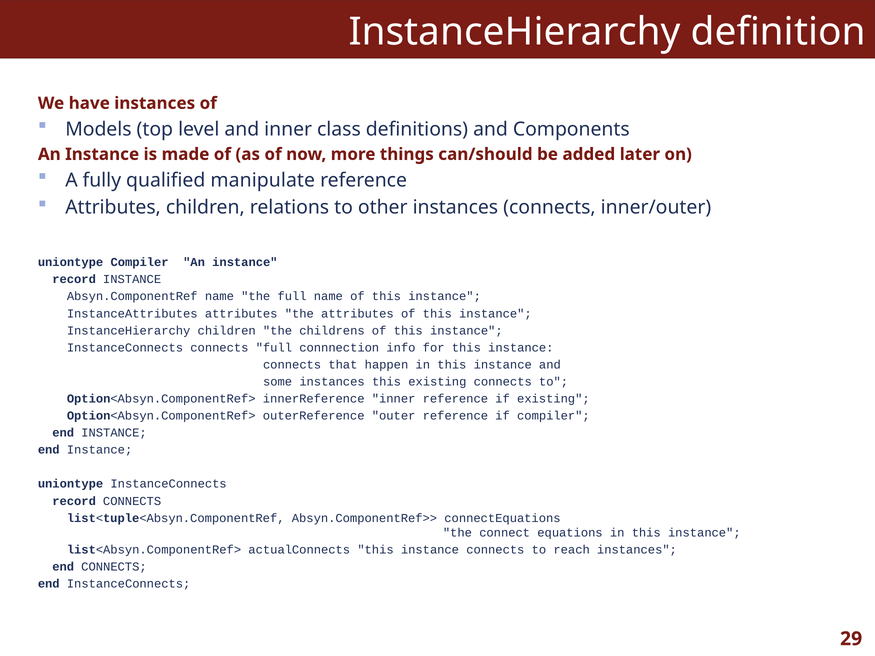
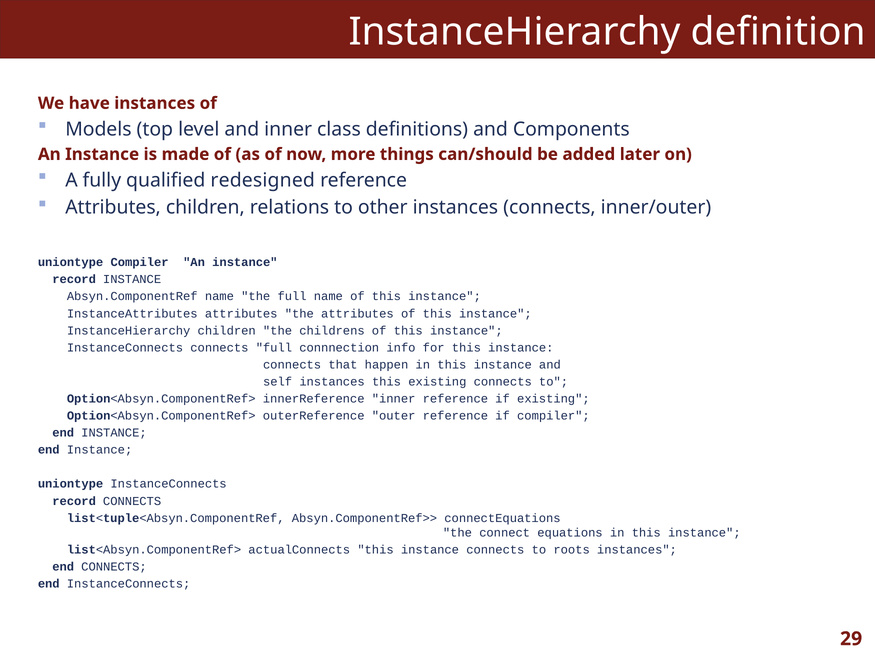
manipulate: manipulate -> redesigned (263, 180)
some: some -> self (278, 382)
reach: reach -> roots (572, 550)
